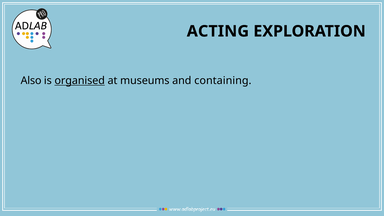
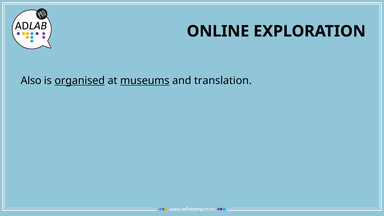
ACTING: ACTING -> ONLINE (218, 31)
museums underline: none -> present (145, 81)
containing: containing -> translation (223, 81)
